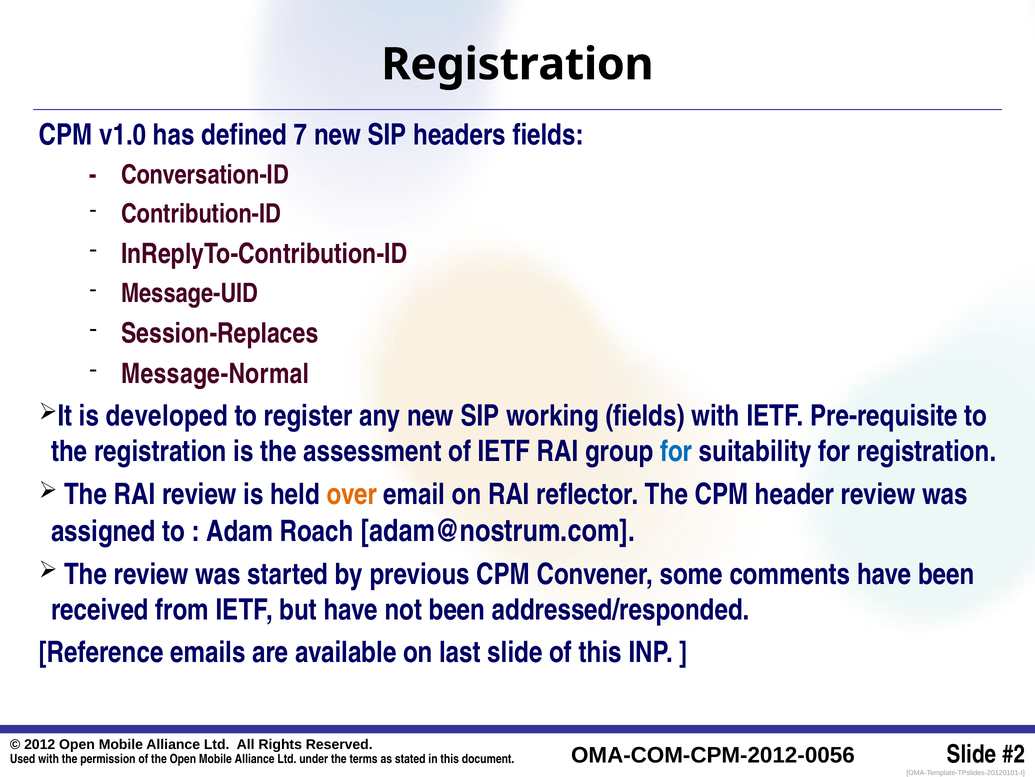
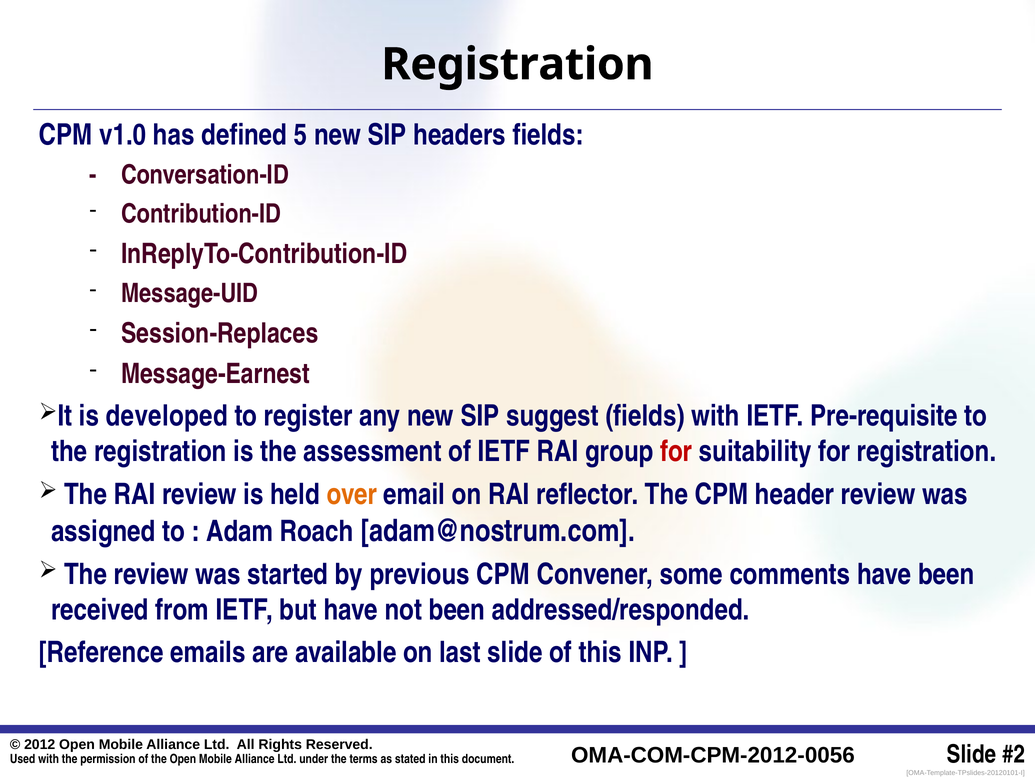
7: 7 -> 5 (301, 135)
Message-Normal: Message-Normal -> Message-Earnest (215, 374)
working: working -> suggest (552, 416)
for colour: blue -> red (676, 451)
